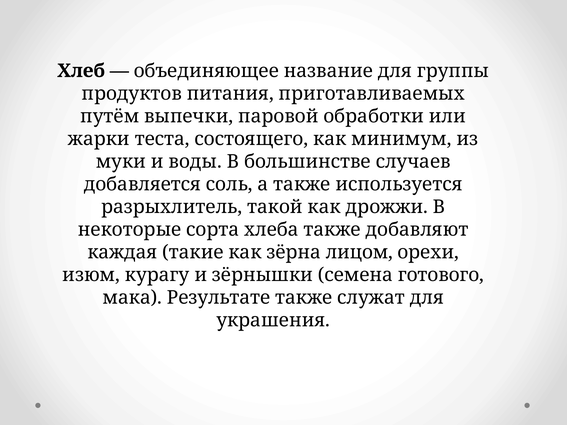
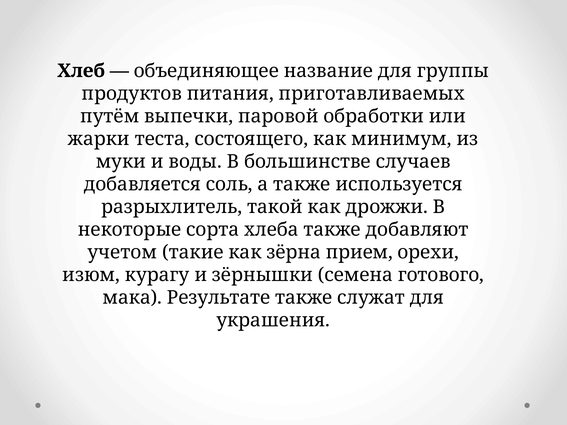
каждая: каждая -> учетом (122, 252)
лицом: лицом -> прием (359, 252)
